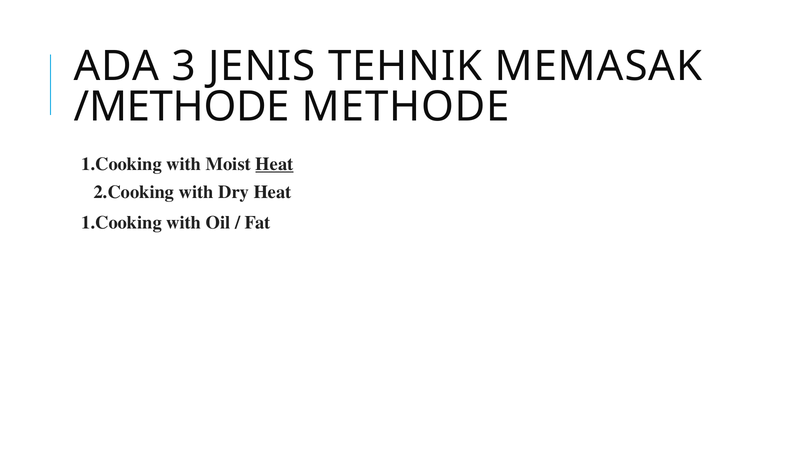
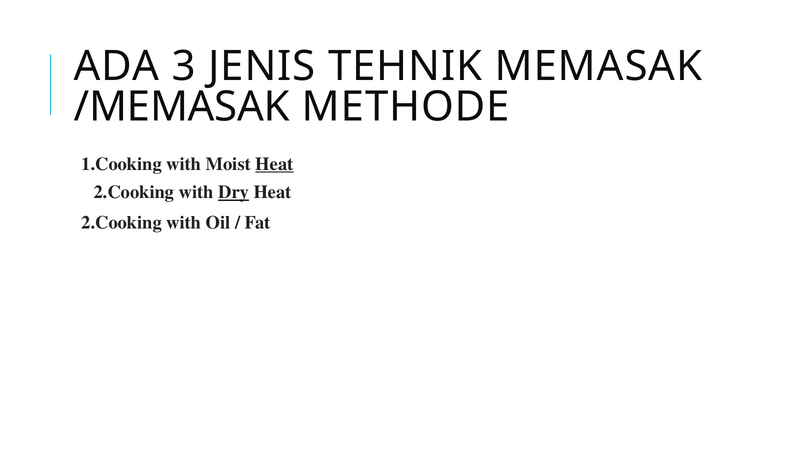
/METHODE: /METHODE -> /MEMASAK (182, 107)
Dry underline: none -> present (234, 192)
1.Cooking: 1.Cooking -> 2.Cooking (122, 222)
